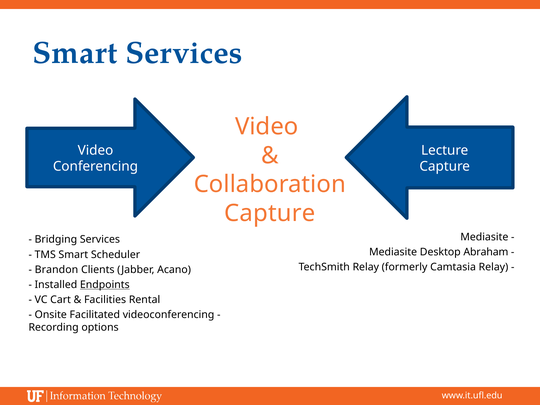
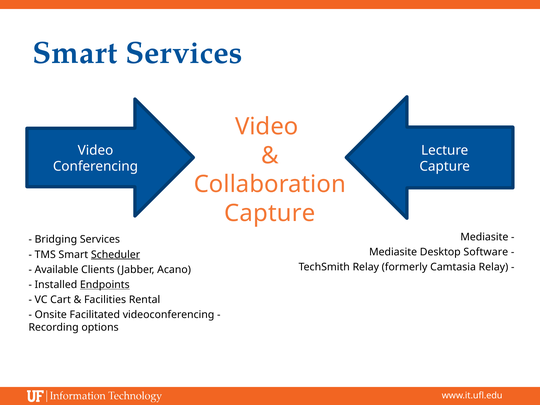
Abraham: Abraham -> Software (486, 252)
Scheduler underline: none -> present (116, 255)
Brandon: Brandon -> Available (57, 270)
